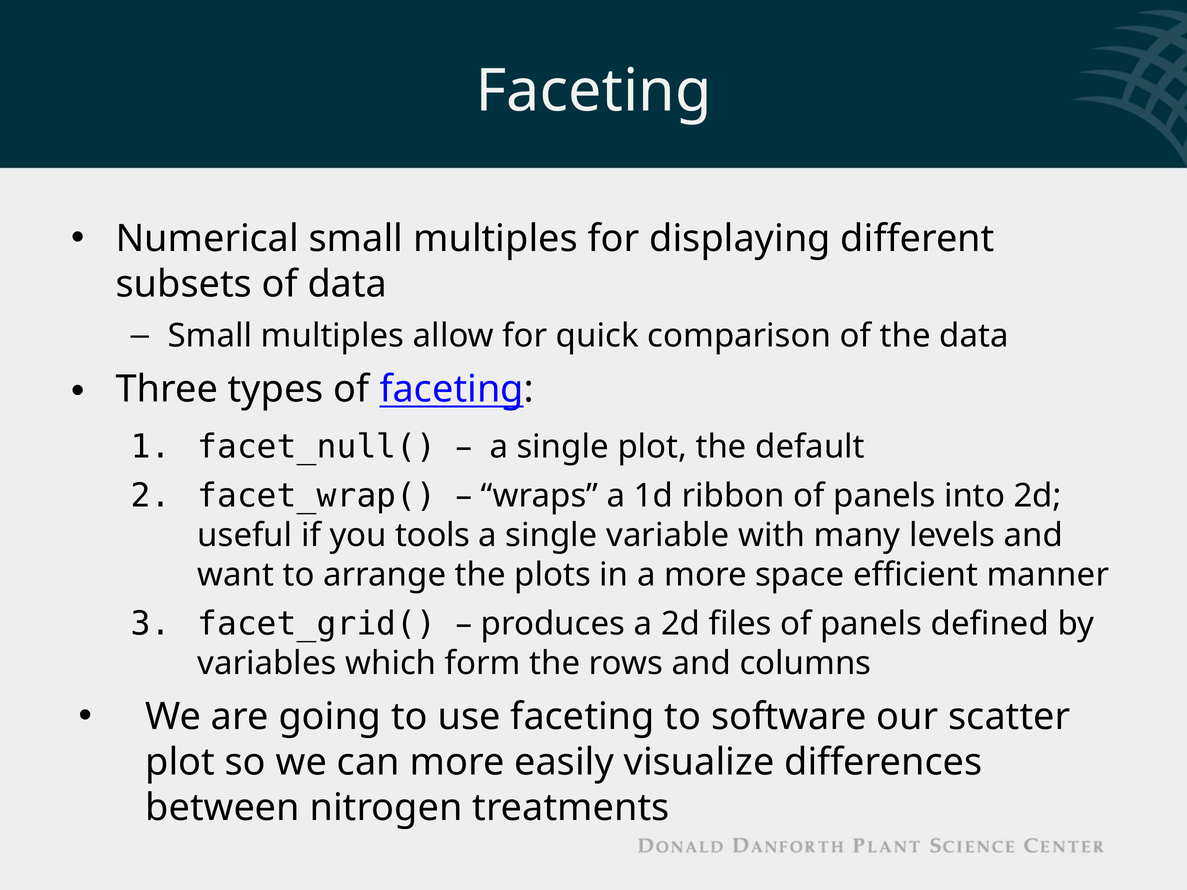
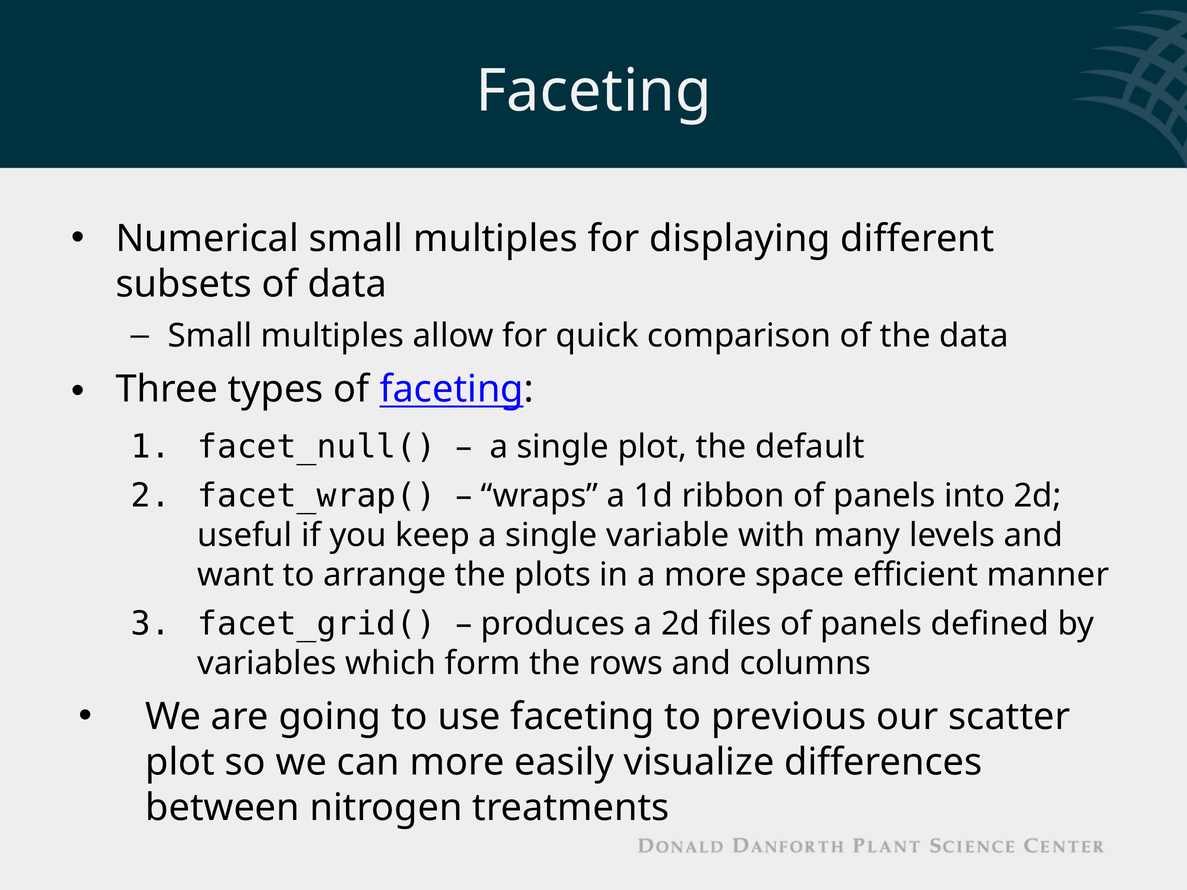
tools: tools -> keep (433, 535)
software: software -> previous (789, 717)
